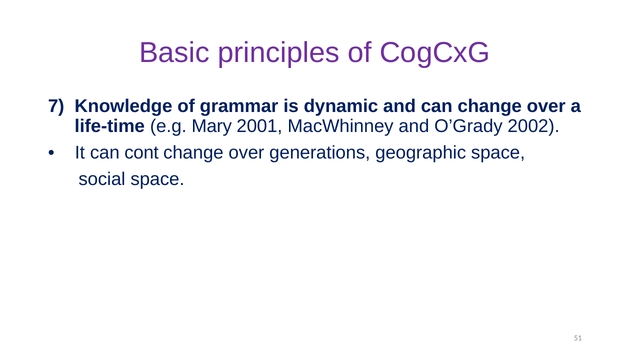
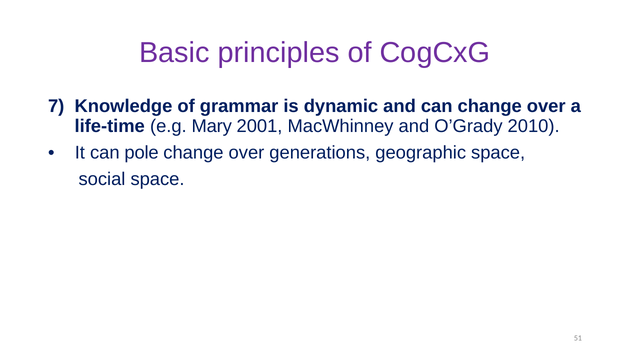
2002: 2002 -> 2010 (534, 126)
cont: cont -> pole (142, 153)
